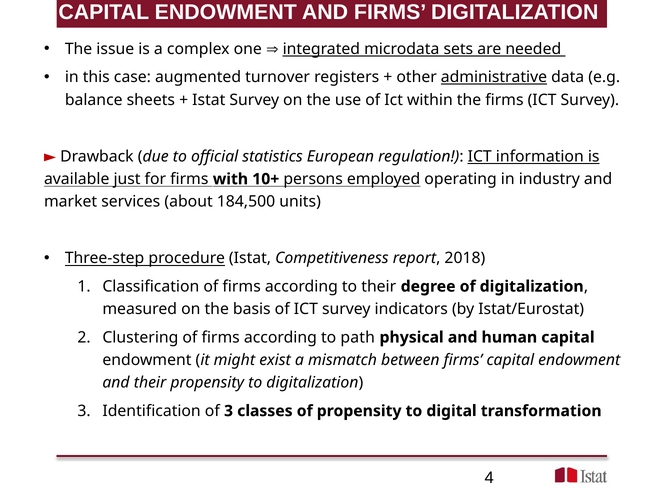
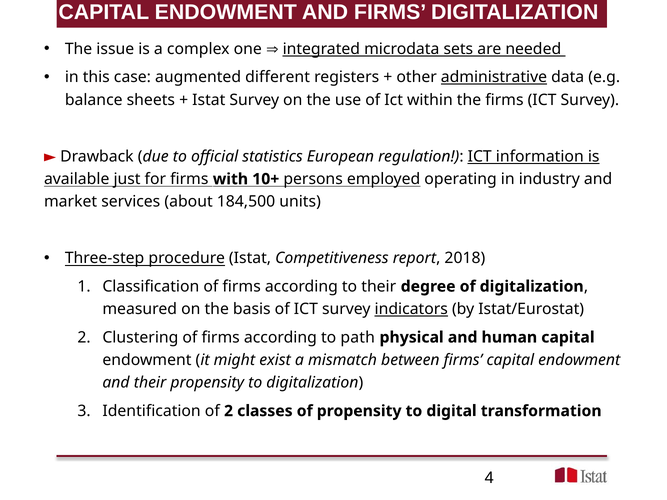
turnover: turnover -> different (278, 77)
indicators underline: none -> present (411, 309)
of 3: 3 -> 2 (229, 411)
